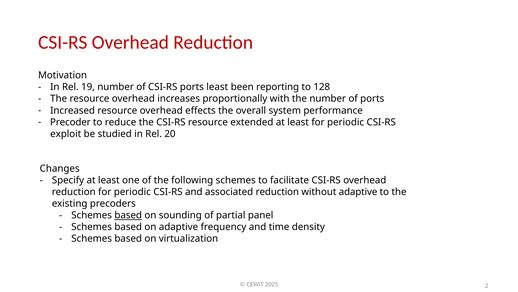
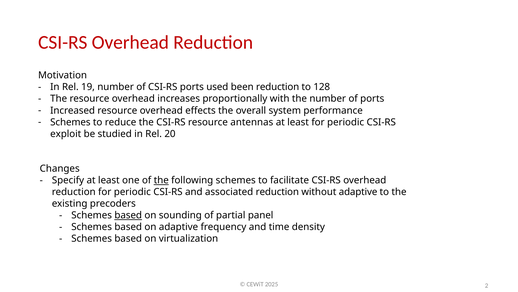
ports least: least -> used (217, 87)
been reporting: reporting -> reduction (278, 87)
Precoder: Precoder -> Schemes (70, 122)
extended: extended -> antennas (252, 122)
the underline: none -> present (161, 180)
